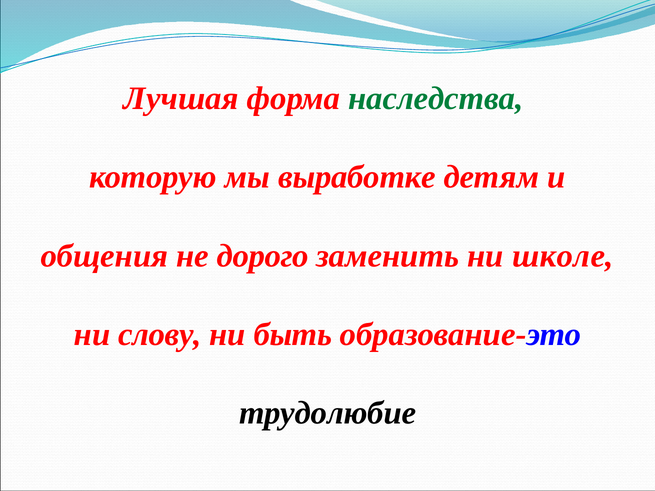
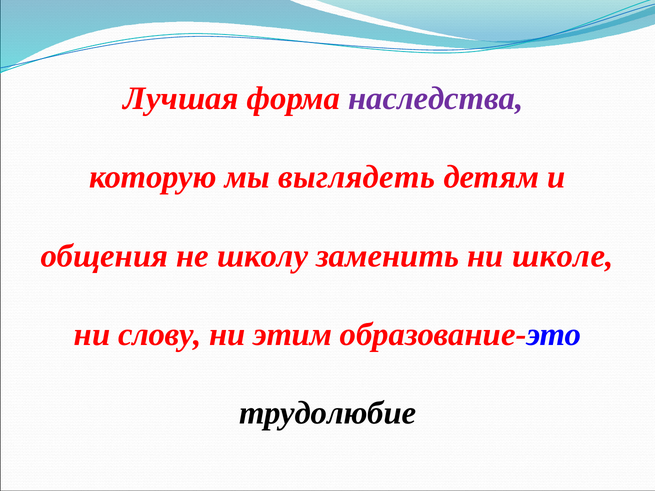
наследства colour: green -> purple (436, 99)
выработке: выработке -> выглядеть (357, 177)
дорого: дорого -> школу (263, 256)
быть: быть -> этим (293, 334)
